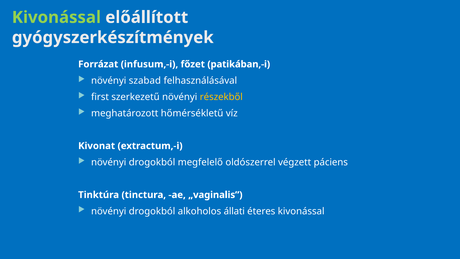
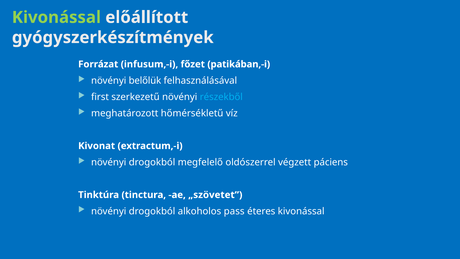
szabad: szabad -> belőlük (145, 80)
részekből colour: yellow -> light blue (221, 97)
„vaginalis: „vaginalis -> „szövetet (215, 195)
állati: állati -> pass (234, 211)
